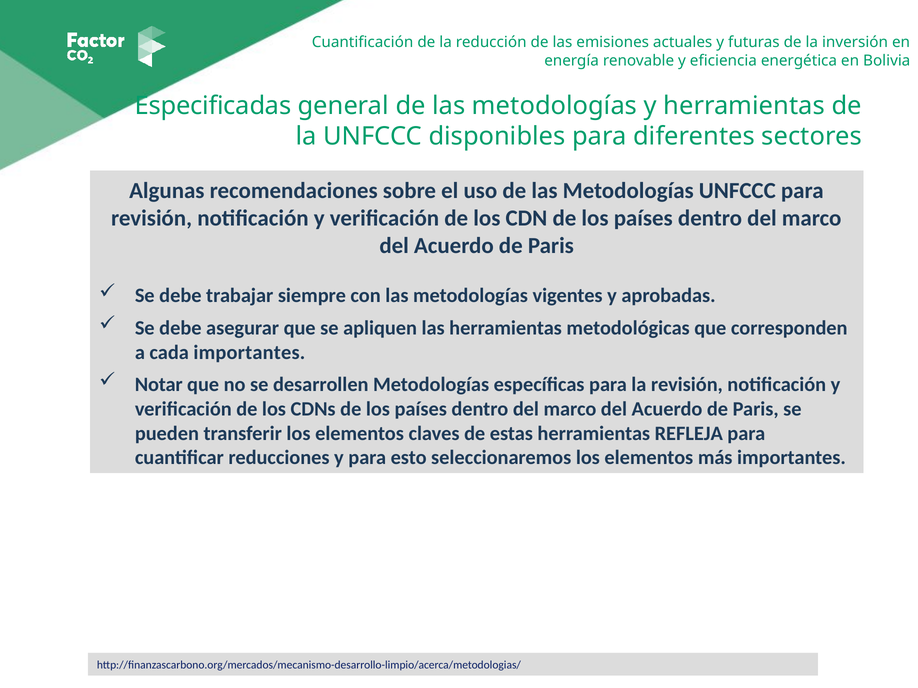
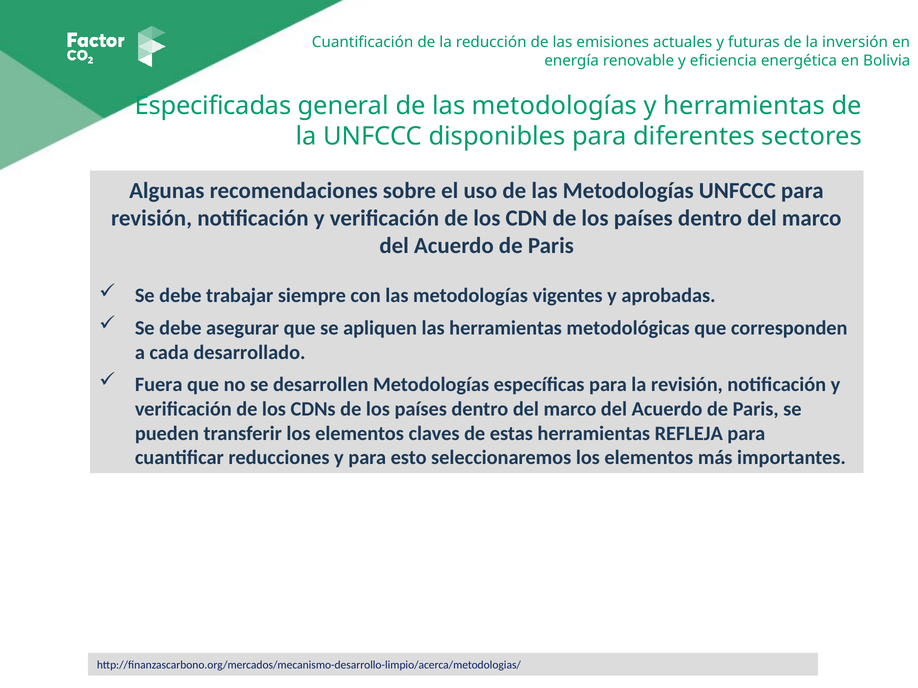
cada importantes: importantes -> desarrollado (249, 353)
Notar: Notar -> Fuera (159, 385)
